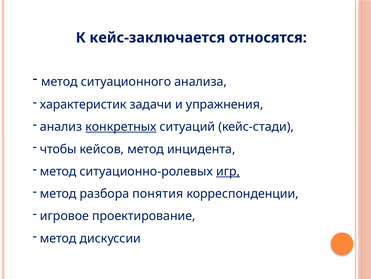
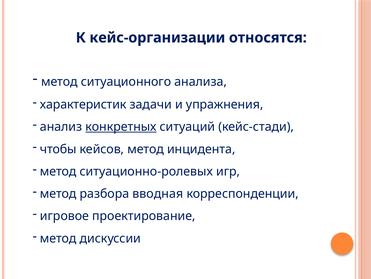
кейс-заключается: кейс-заключается -> кейс-организации (157, 38)
игр underline: present -> none (228, 171)
понятия: понятия -> вводная (158, 193)
